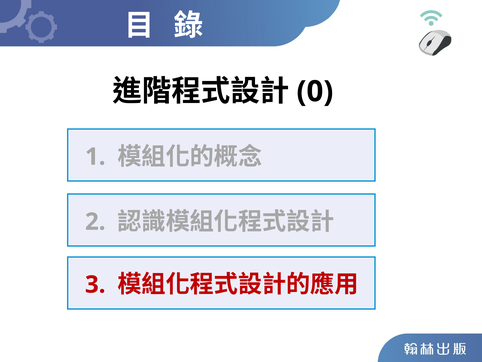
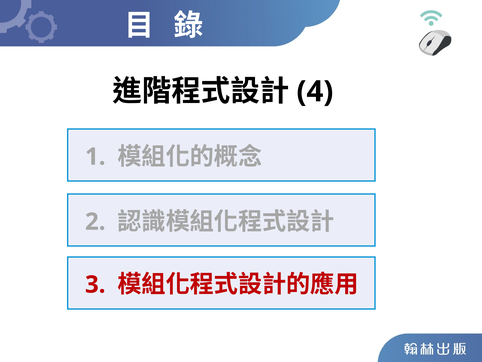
0: 0 -> 4 (315, 91)
